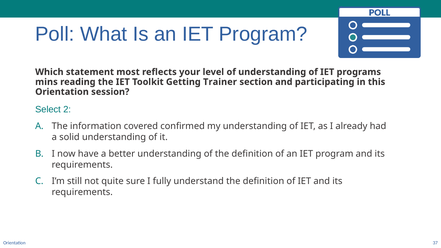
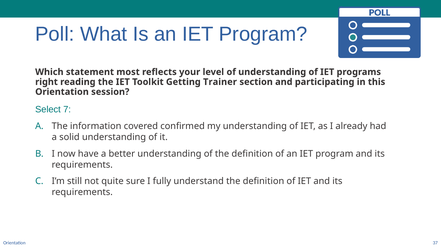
mins: mins -> right (46, 82)
2: 2 -> 7 (67, 110)
